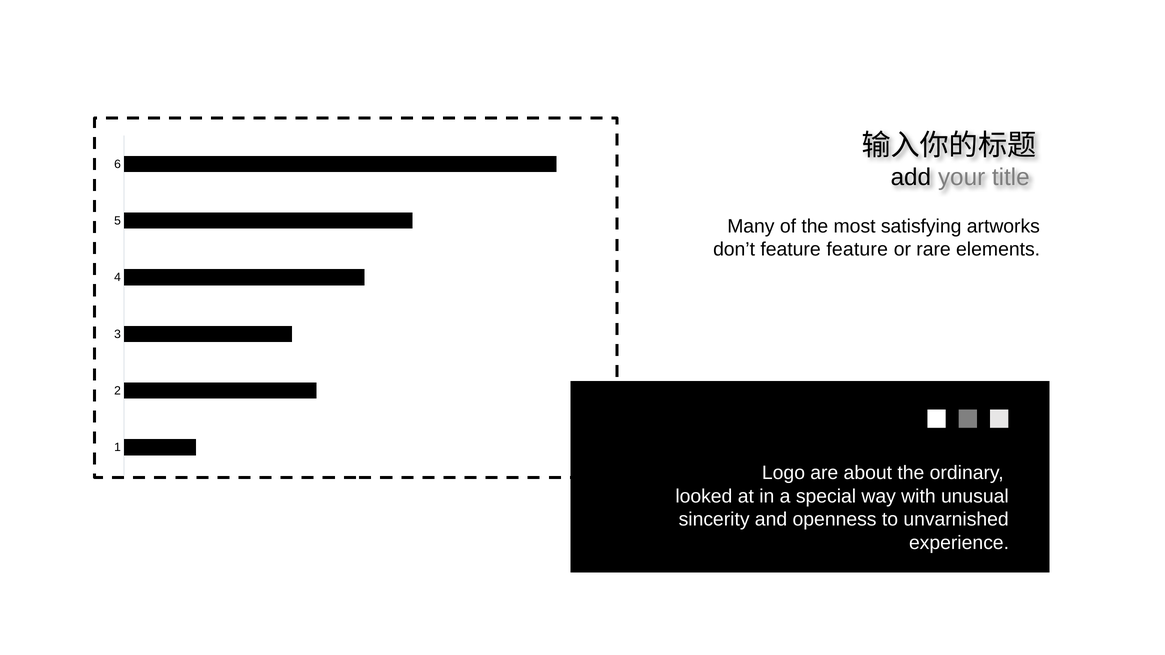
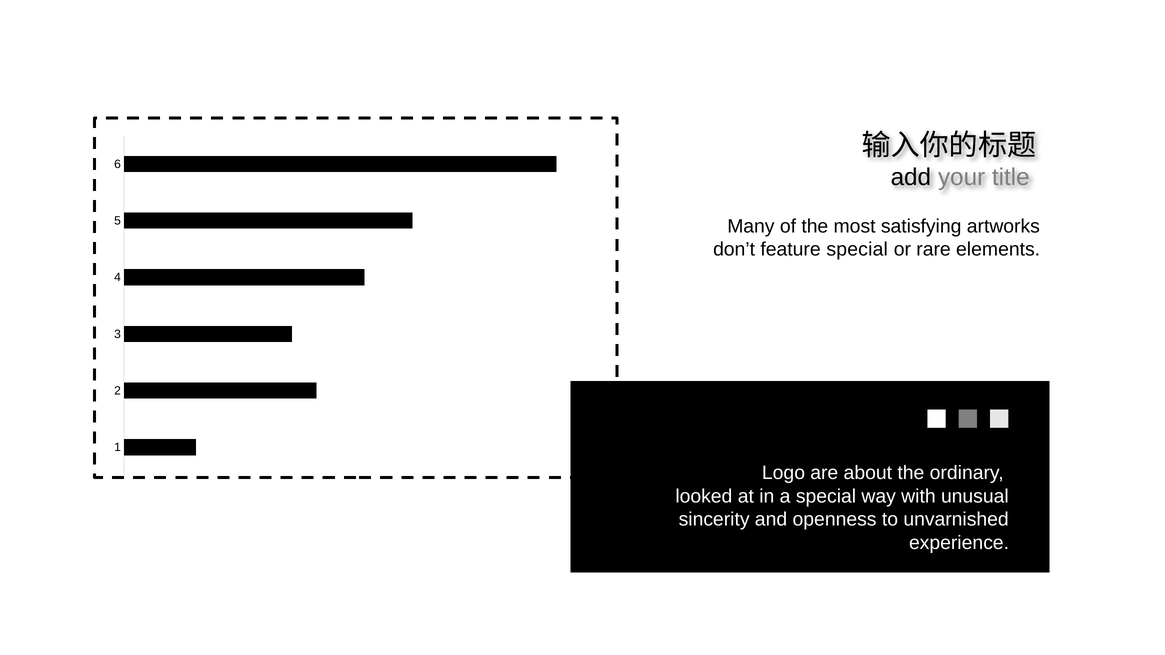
feature feature: feature -> special (857, 250)
